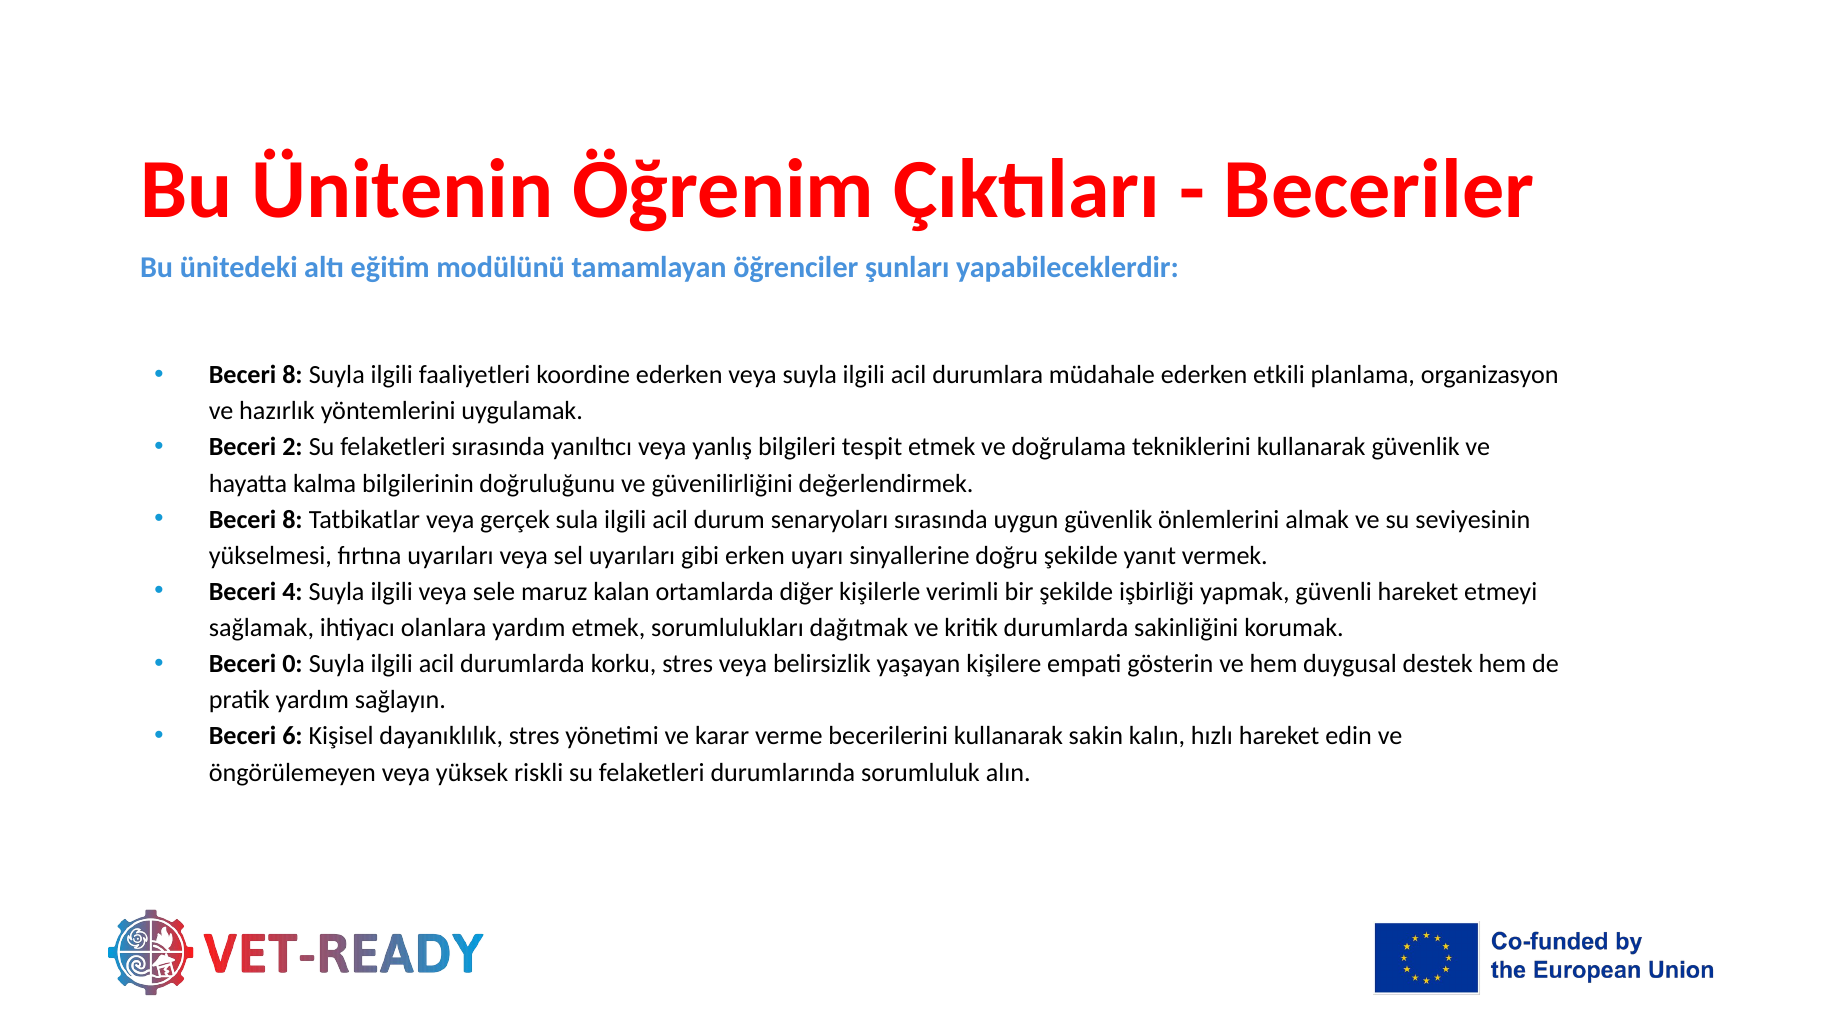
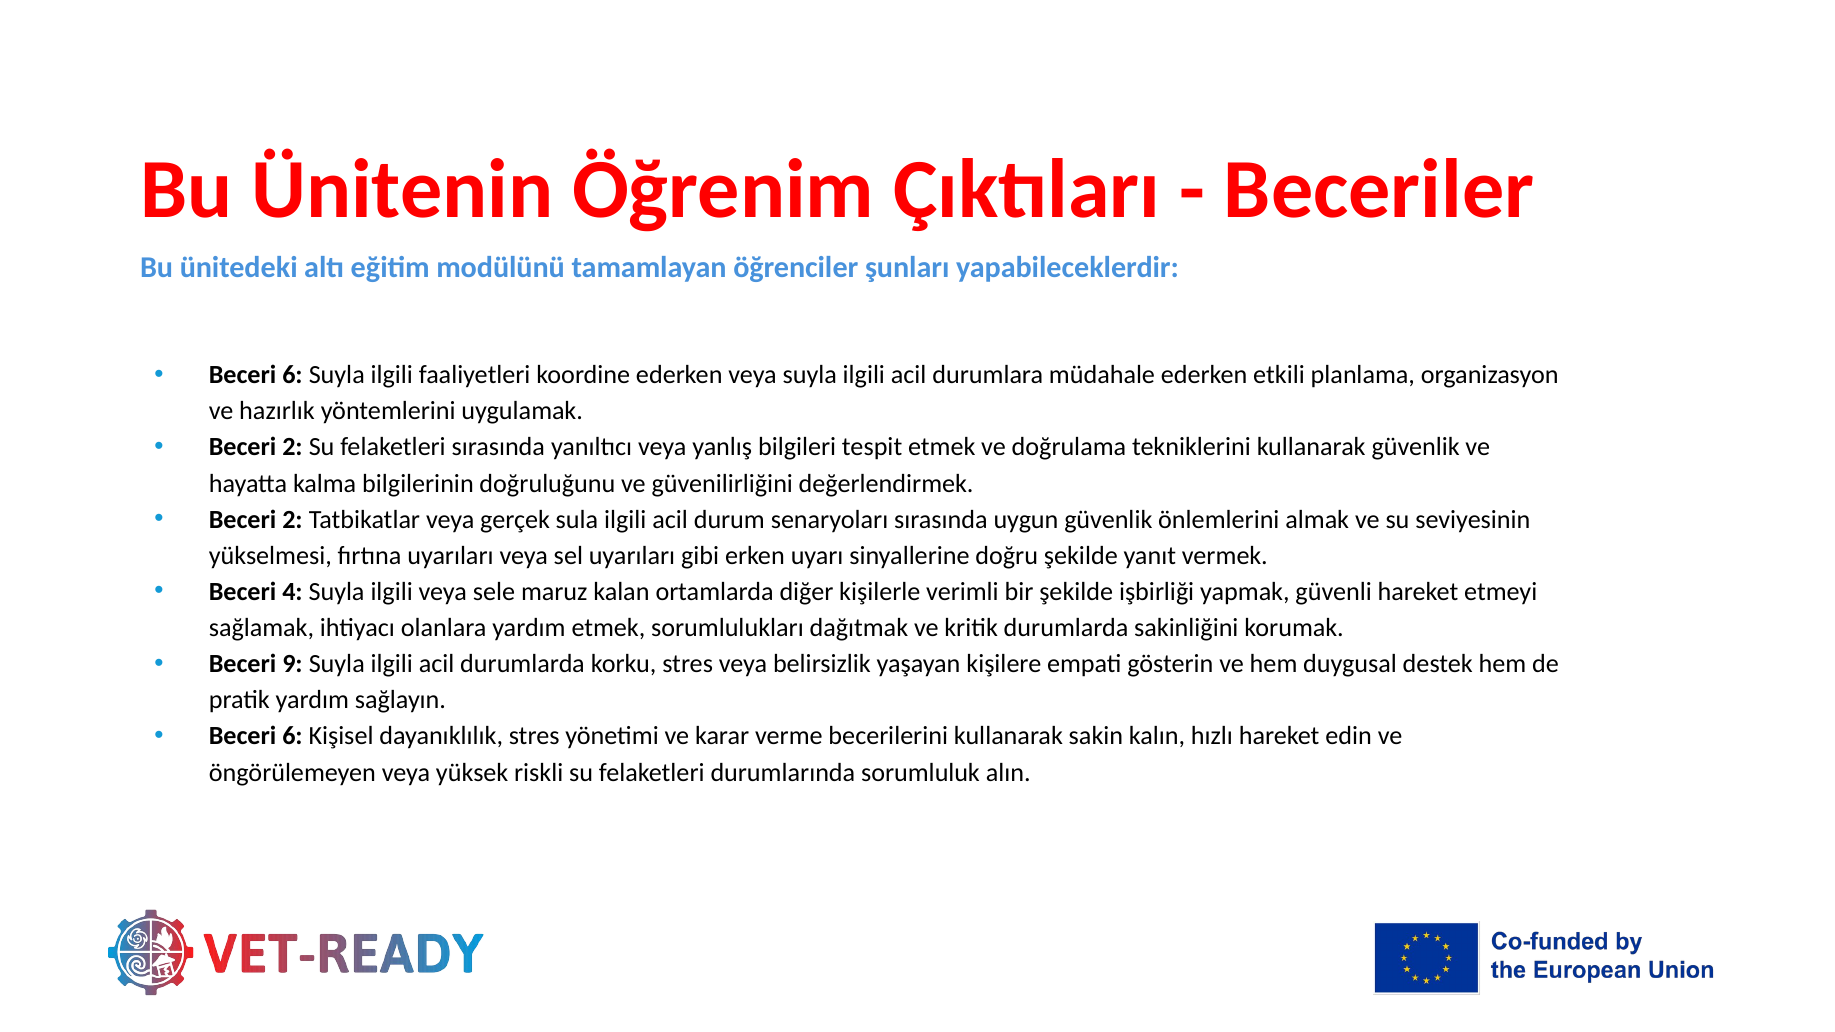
8: 8 -> 6 (292, 375)
8: 8 -> 2 (292, 520)
0: 0 -> 9 (292, 664)
